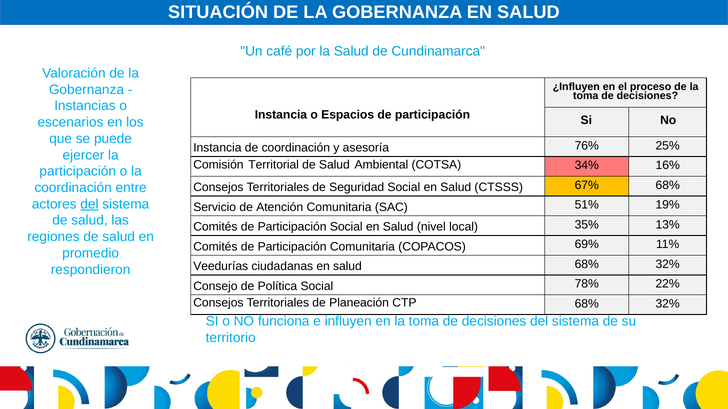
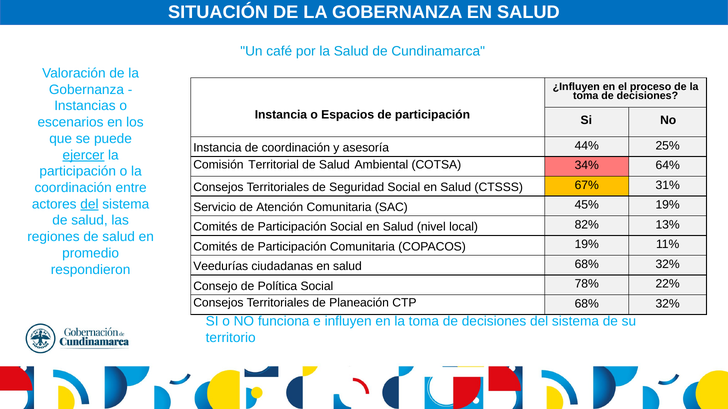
76%: 76% -> 44% (587, 146)
ejercer underline: none -> present (83, 155)
16%: 16% -> 64% (668, 166)
67% 68%: 68% -> 31% (668, 185)
51%: 51% -> 45% (587, 205)
35%: 35% -> 82% (587, 225)
COPACOS 69%: 69% -> 19% (587, 245)
